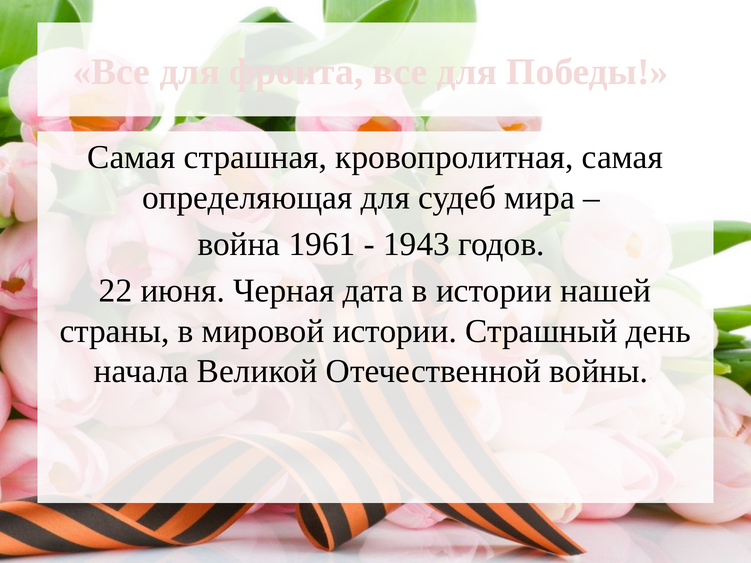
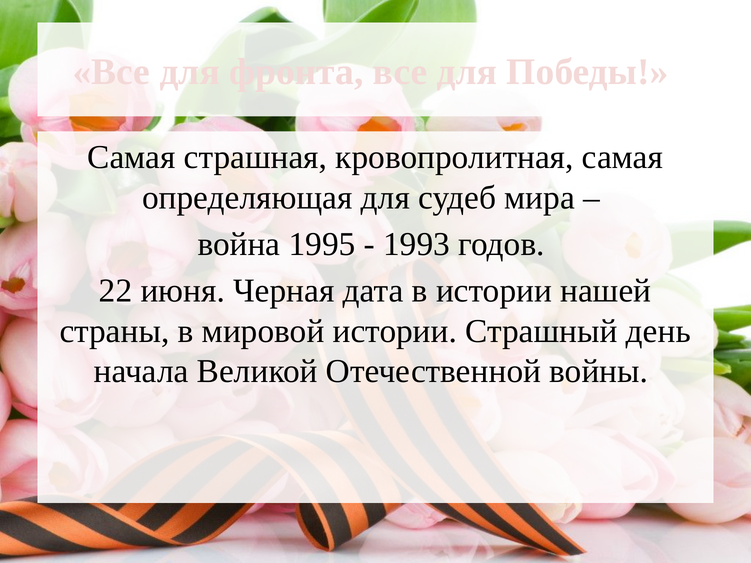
1961: 1961 -> 1995 (322, 244)
1943: 1943 -> 1993 (417, 244)
